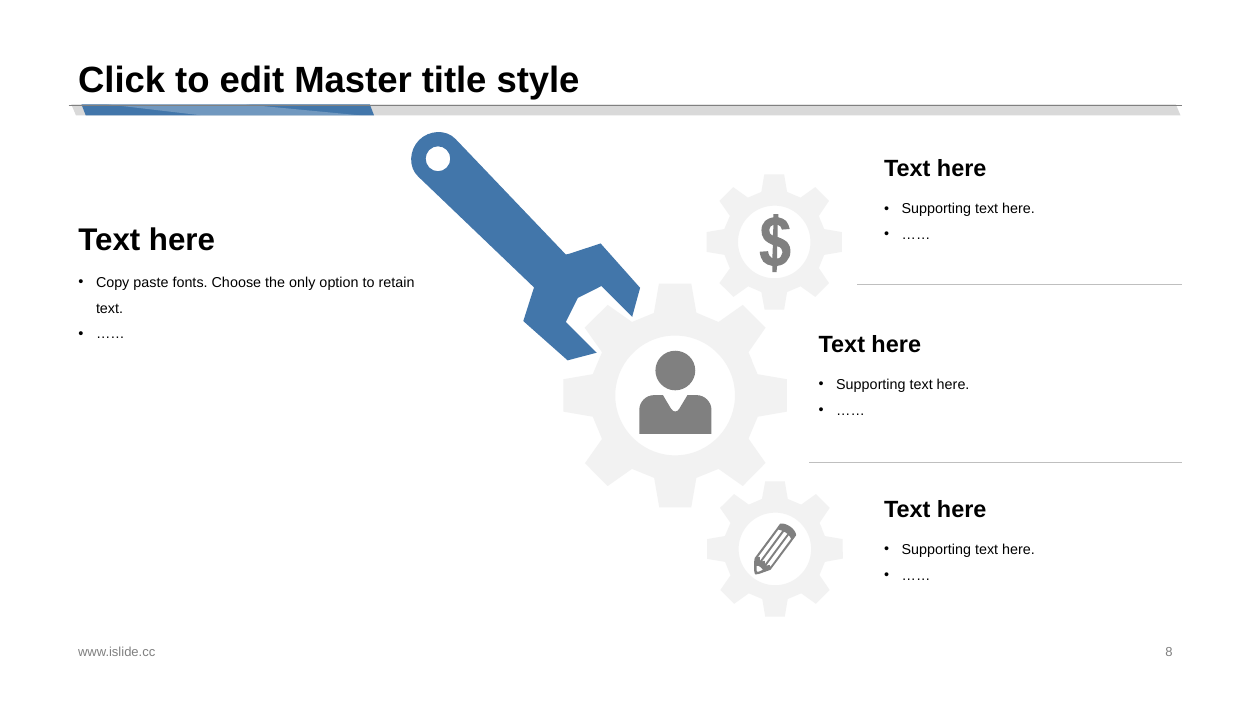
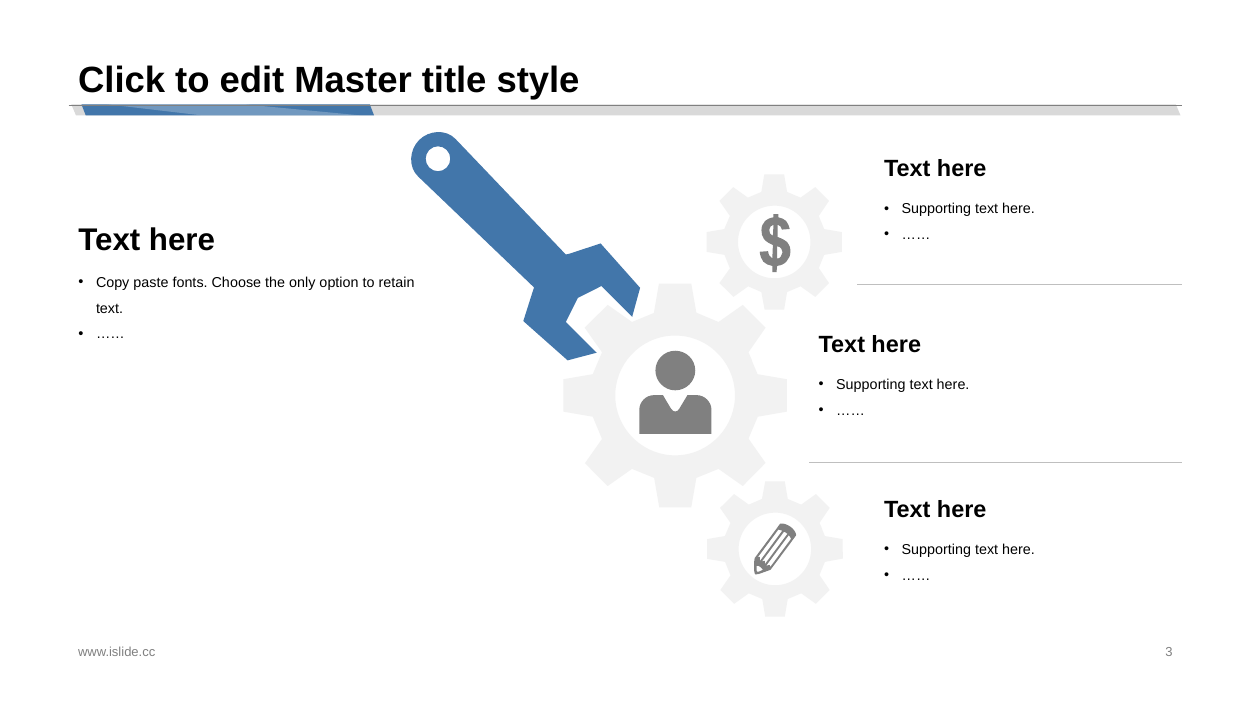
8: 8 -> 3 (1169, 652)
